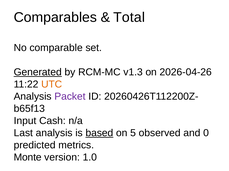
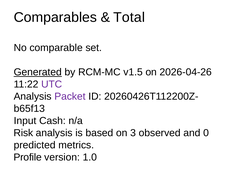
v1.3: v1.3 -> v1.5 (133, 72)
UTC colour: orange -> purple (52, 85)
Last: Last -> Risk (23, 134)
based underline: present -> none (99, 134)
5: 5 -> 3 (133, 134)
Monte: Monte -> Profile (28, 158)
